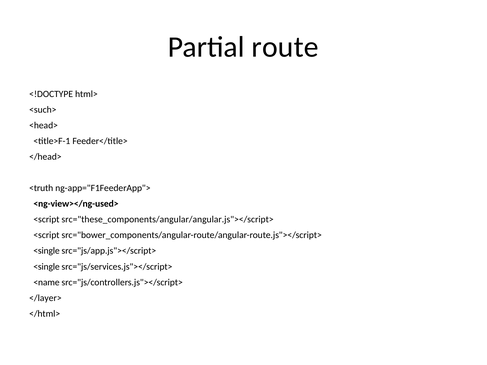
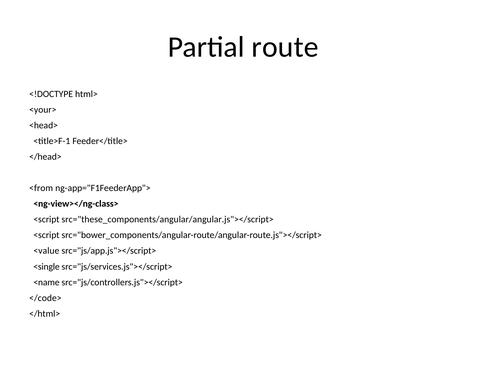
<such>: <such> -> <your> (43, 110)
<truth: <truth -> <from (41, 188)
<ng-view></ng-used>: <ng-view></ng-used> -> <ng-view></ng-class> (76, 204)
<single: <single -> <value (46, 251)
</layer>: </layer> -> </code> (45, 298)
